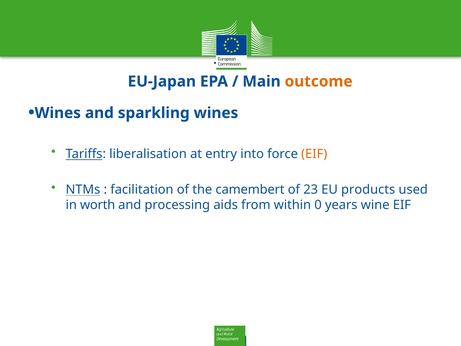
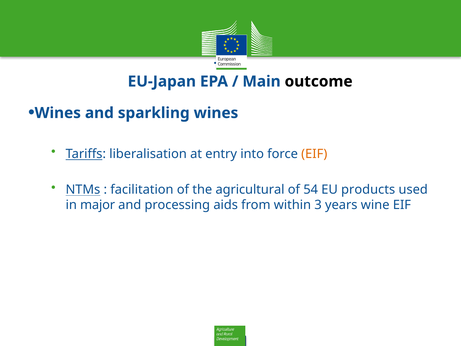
outcome colour: orange -> black (319, 81)
camembert: camembert -> agricultural (250, 190)
23: 23 -> 54 (311, 190)
worth: worth -> major (98, 205)
0: 0 -> 3 (318, 205)
